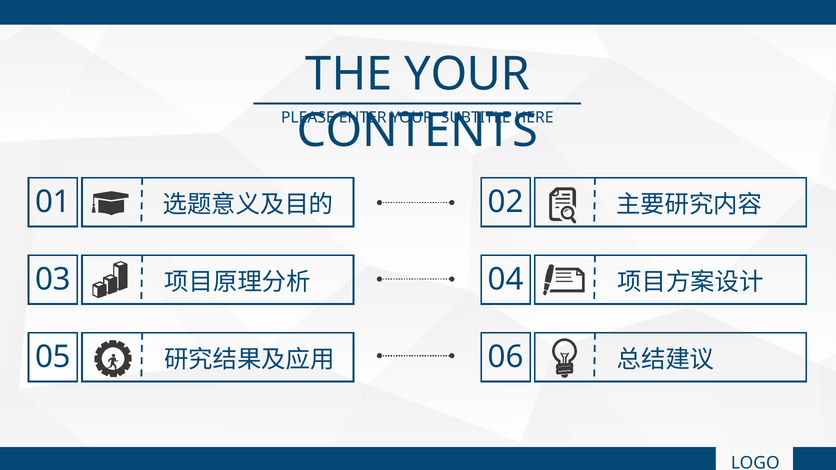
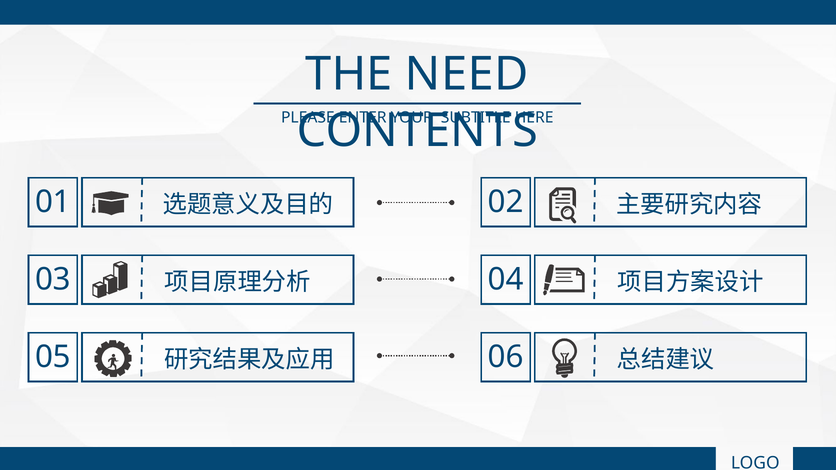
THE YOUR: YOUR -> NEED (467, 75)
